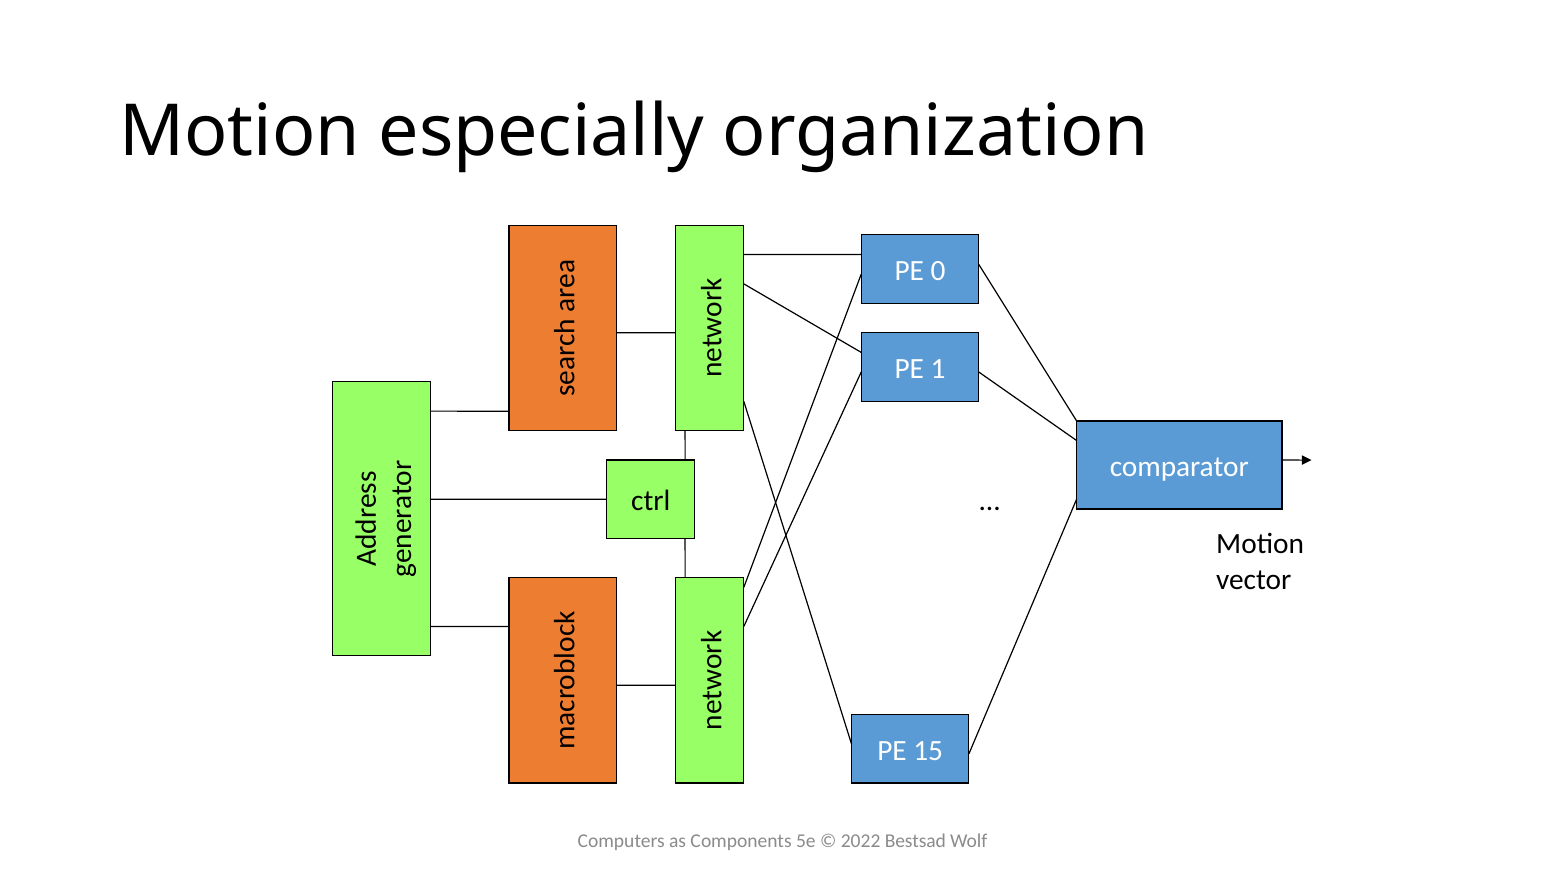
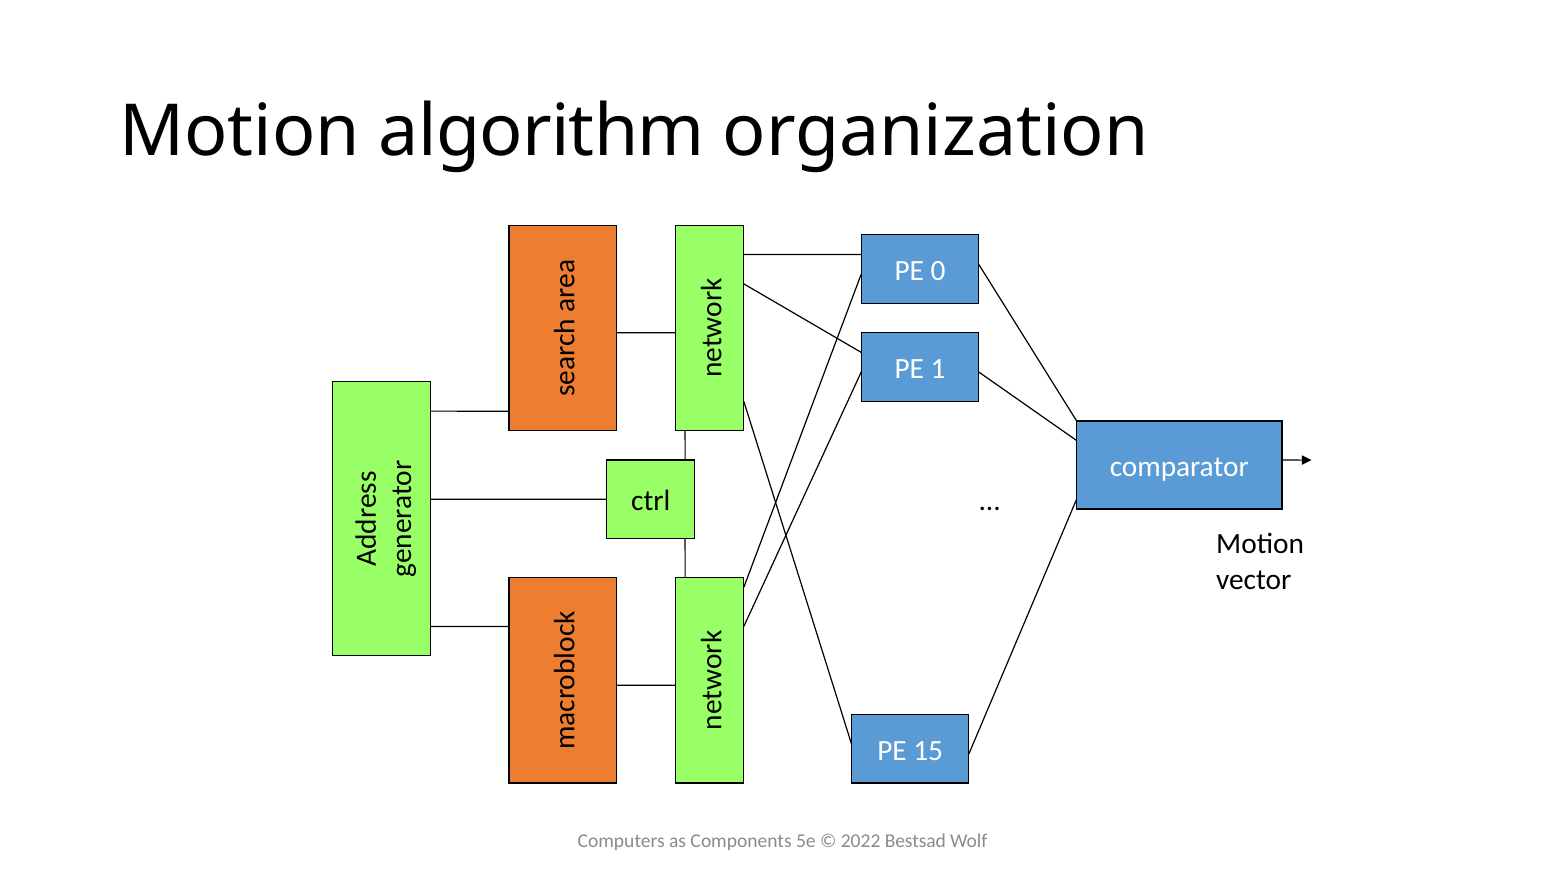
especially: especially -> algorithm (542, 132)
